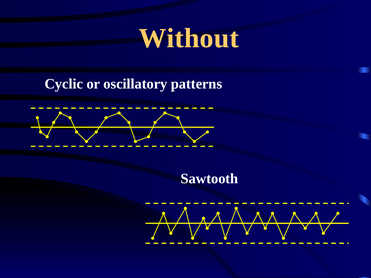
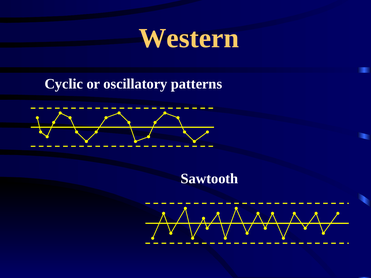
Without: Without -> Western (189, 38)
